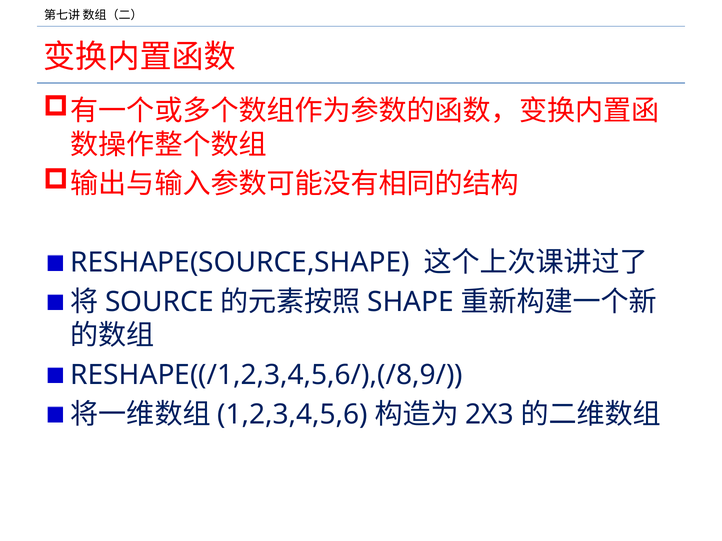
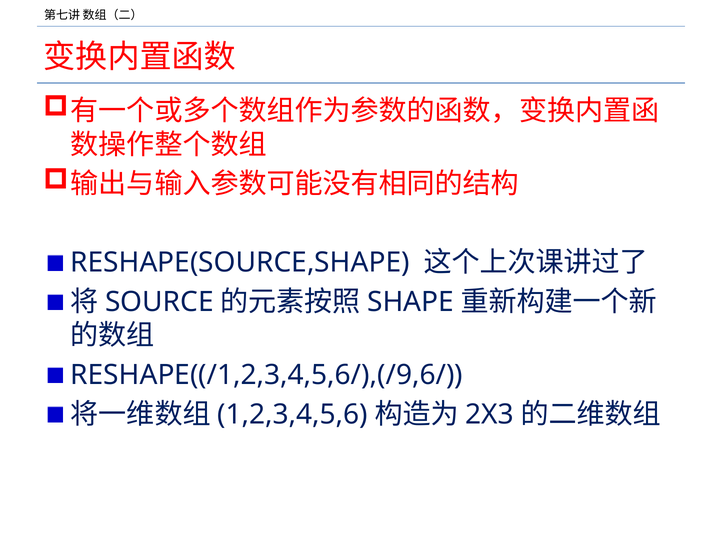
RESHAPE((/1,2,3,4,5,6/),(/8,9/: RESHAPE((/1,2,3,4,5,6/),(/8,9/ -> RESHAPE((/1,2,3,4,5,6/),(/9,6/ (267, 375)
